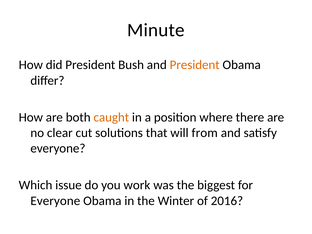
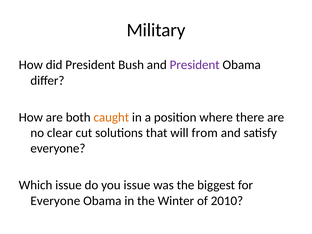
Minute: Minute -> Military (156, 30)
President colour: orange -> purple (195, 65)
you work: work -> issue (137, 185)
2016: 2016 -> 2010 (227, 201)
